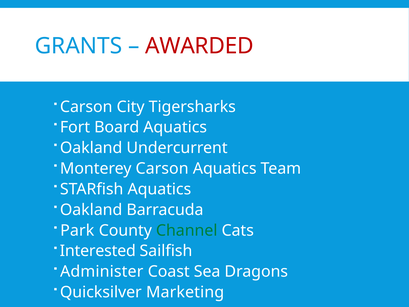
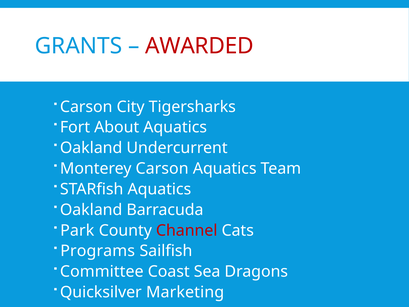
Board: Board -> About (117, 127)
Channel colour: green -> red (187, 230)
Interested: Interested -> Programs (98, 251)
Administer: Administer -> Committee (102, 271)
